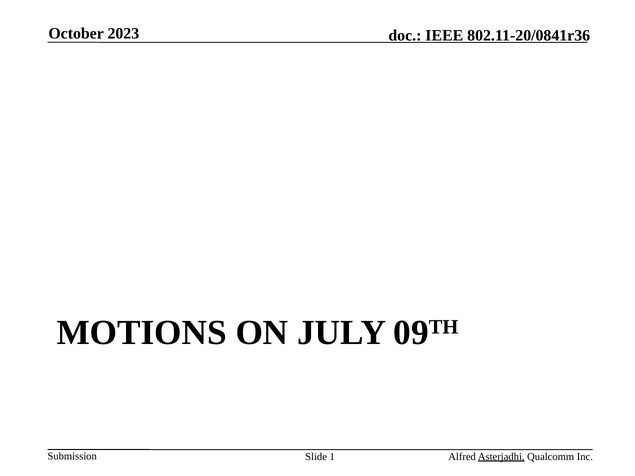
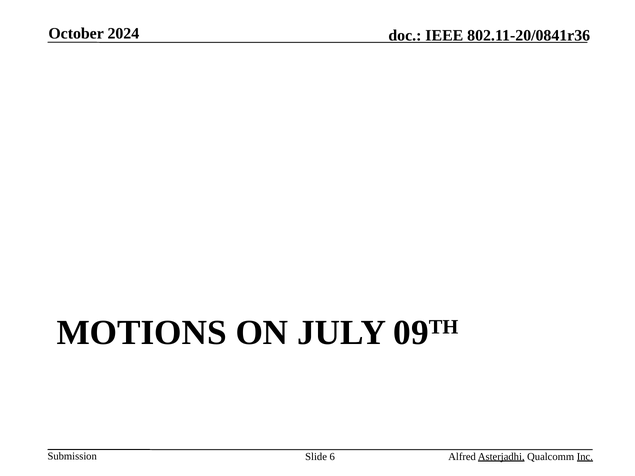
2023: 2023 -> 2024 (123, 34)
1: 1 -> 6 (332, 457)
Inc underline: none -> present (585, 457)
